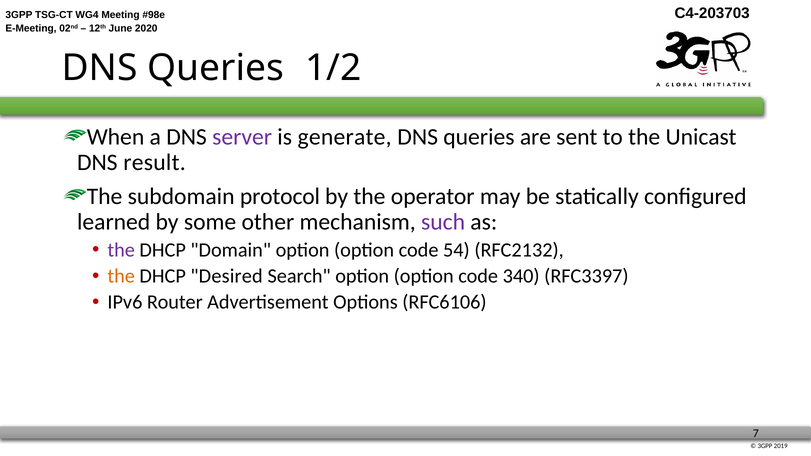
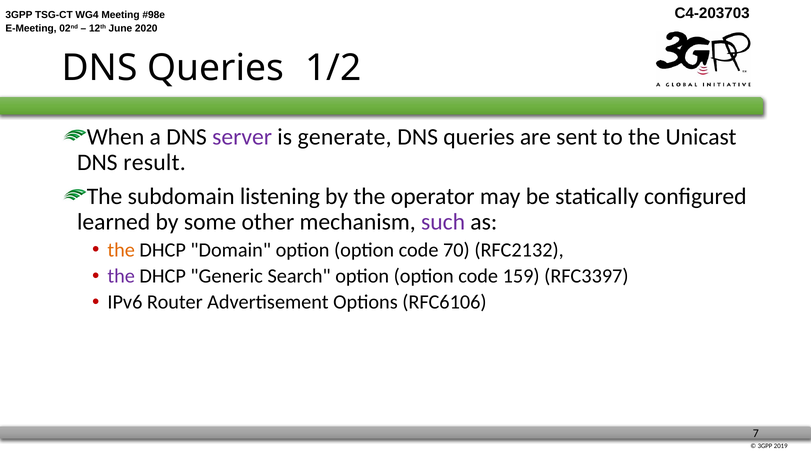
protocol: protocol -> listening (280, 197)
the colour: purple -> orange (121, 250)
54: 54 -> 70 (456, 250)
the colour: orange -> purple (121, 276)
Desired: Desired -> Generic (227, 276)
340: 340 -> 159 (521, 276)
